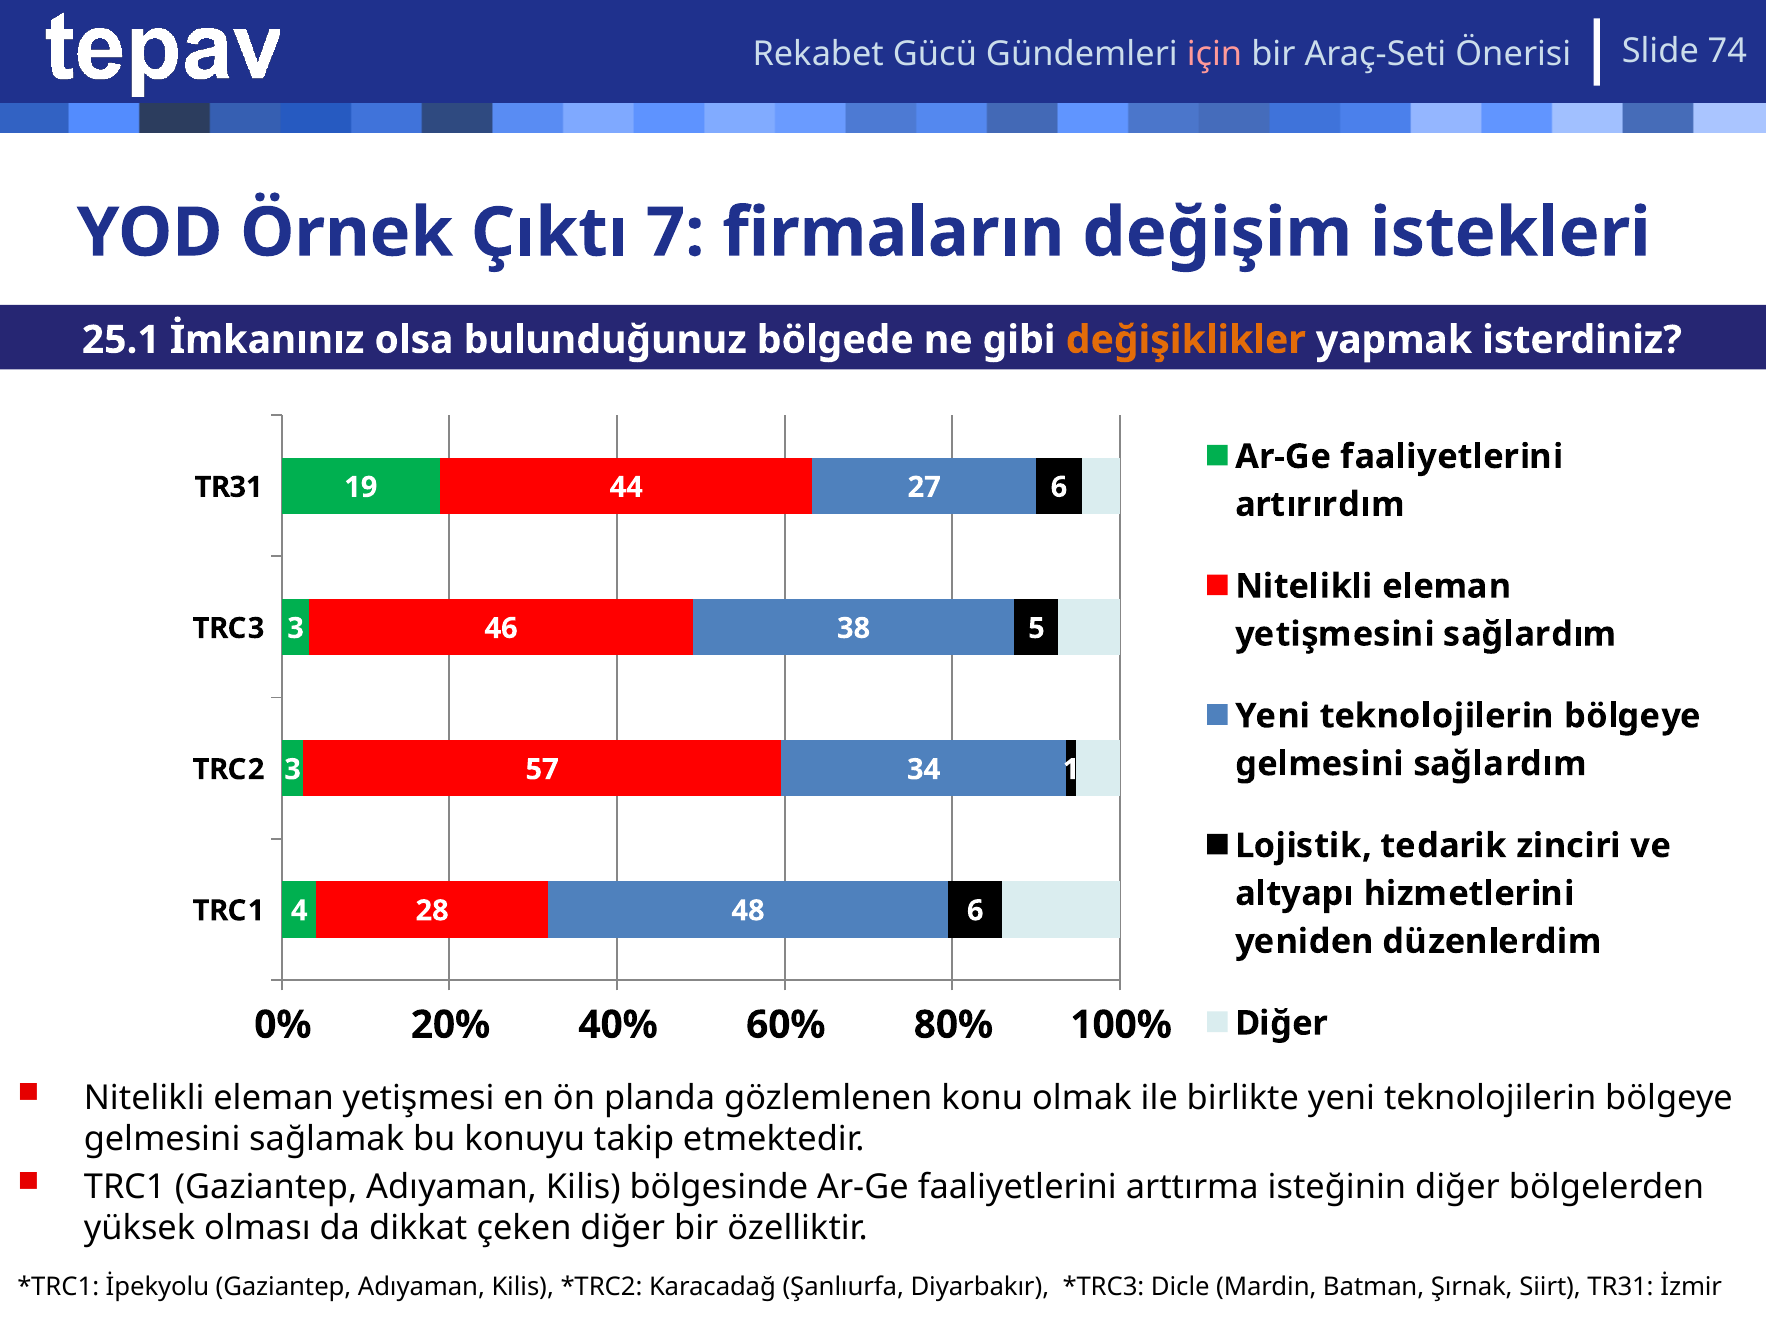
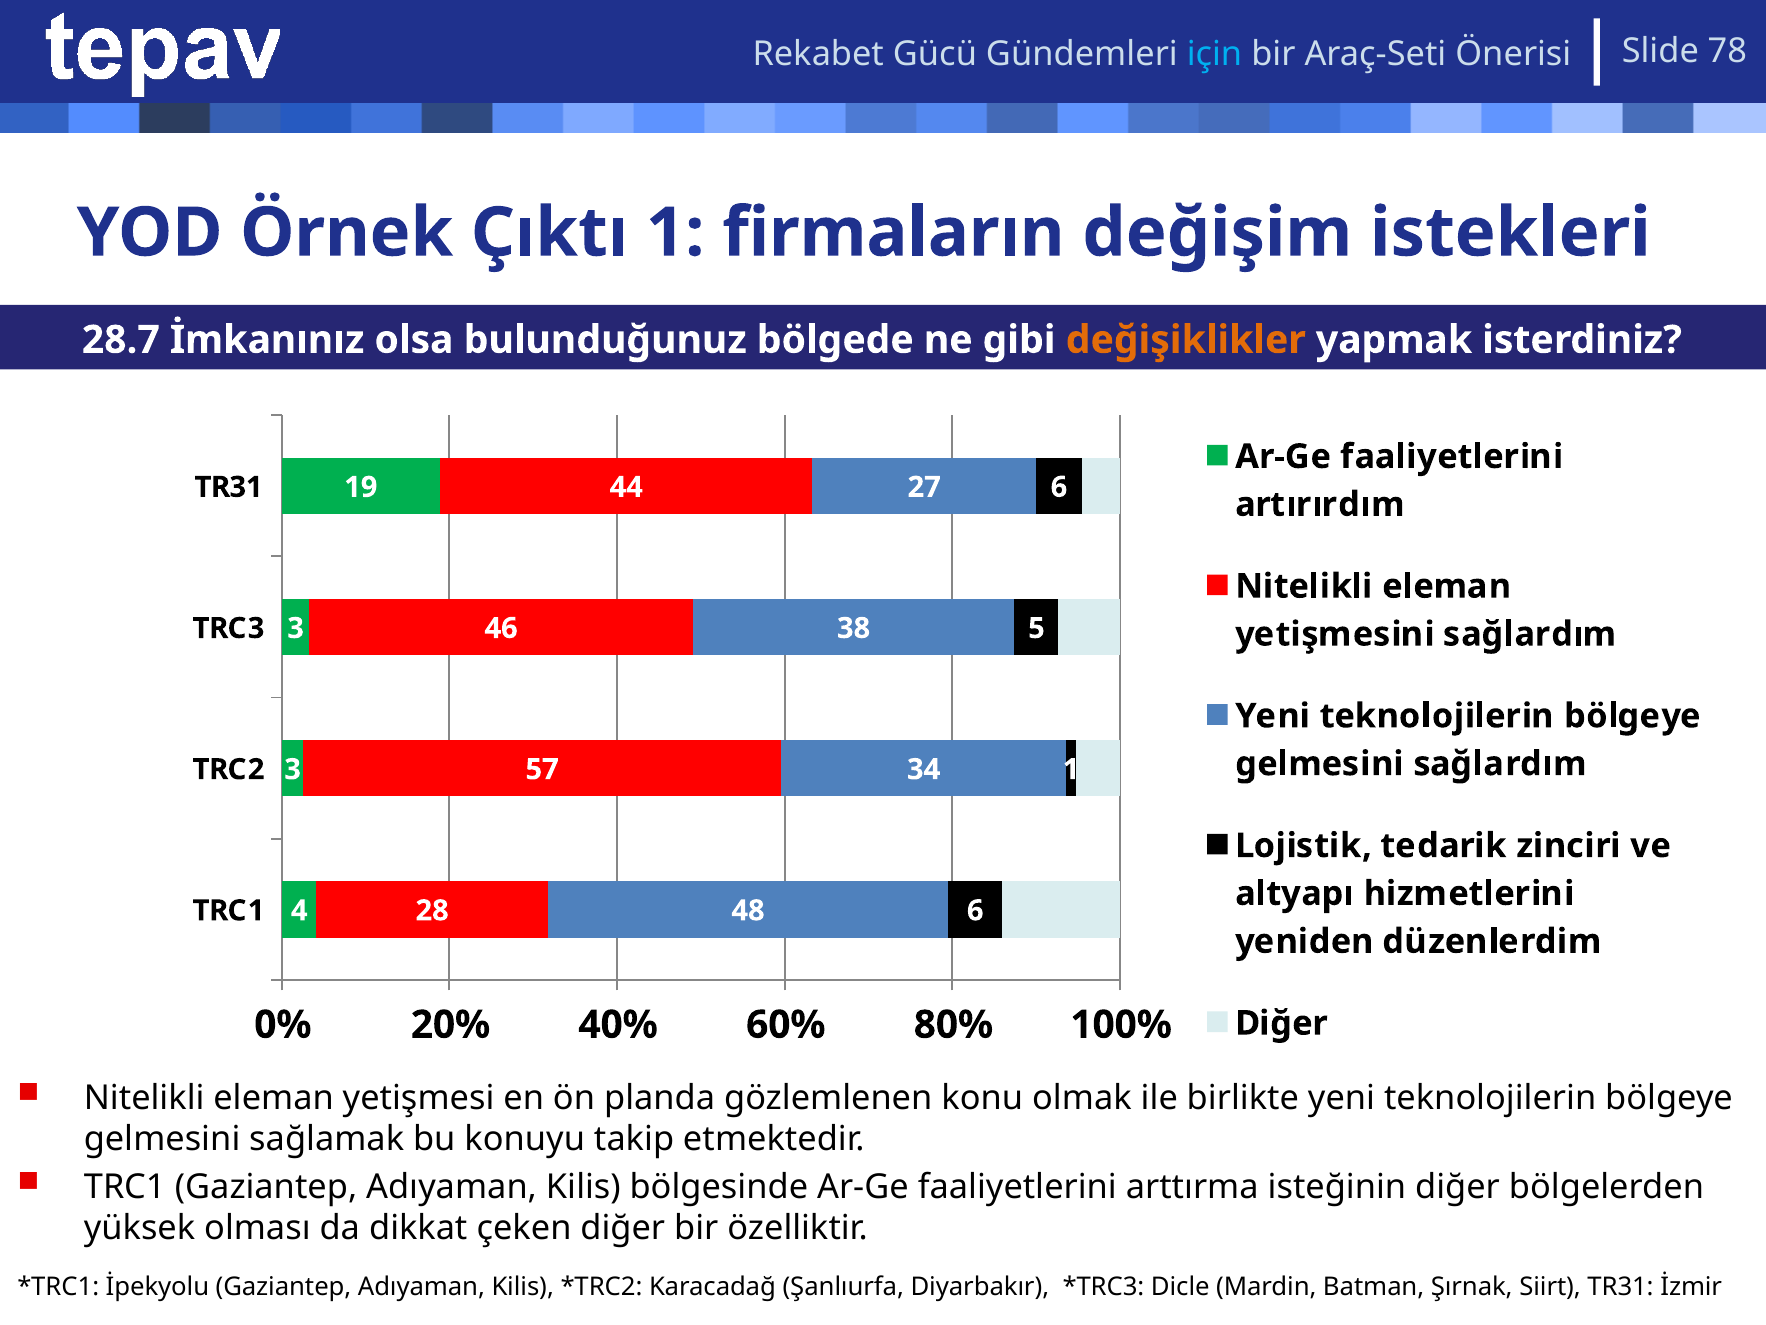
için colour: pink -> light blue (1214, 54)
74: 74 -> 78 (1727, 51)
Çıktı 7: 7 -> 1 (675, 233)
25.1: 25.1 -> 28.7 (121, 340)
